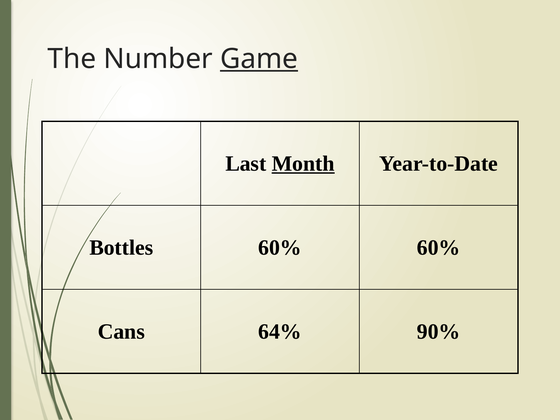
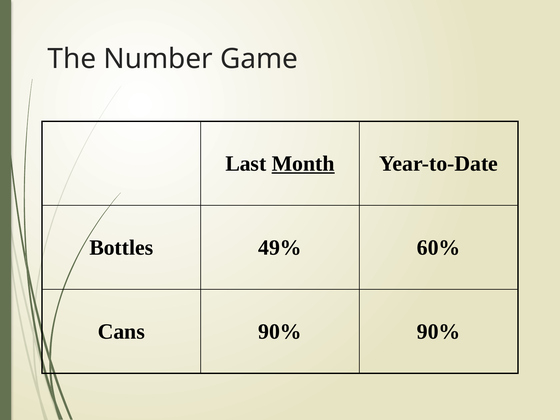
Game underline: present -> none (259, 59)
Bottles 60%: 60% -> 49% (280, 248)
Cans 64%: 64% -> 90% (280, 332)
